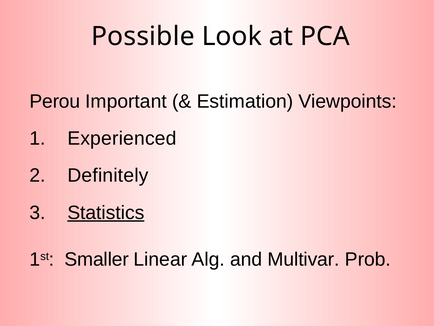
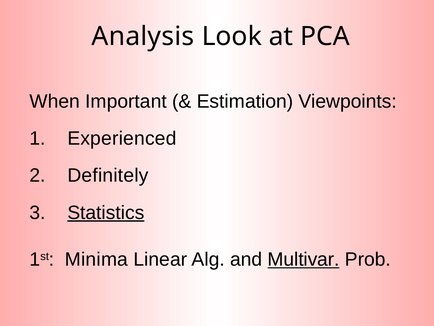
Possible: Possible -> Analysis (143, 36)
Perou: Perou -> When (55, 101)
Smaller: Smaller -> Minima (96, 259)
Multivar underline: none -> present (304, 259)
